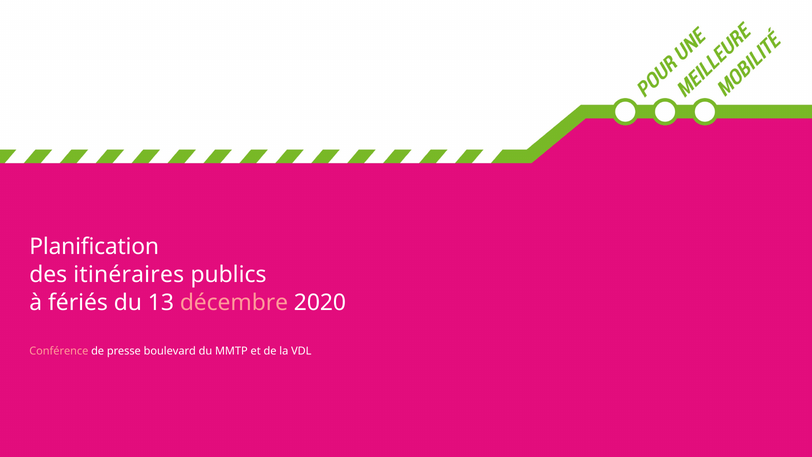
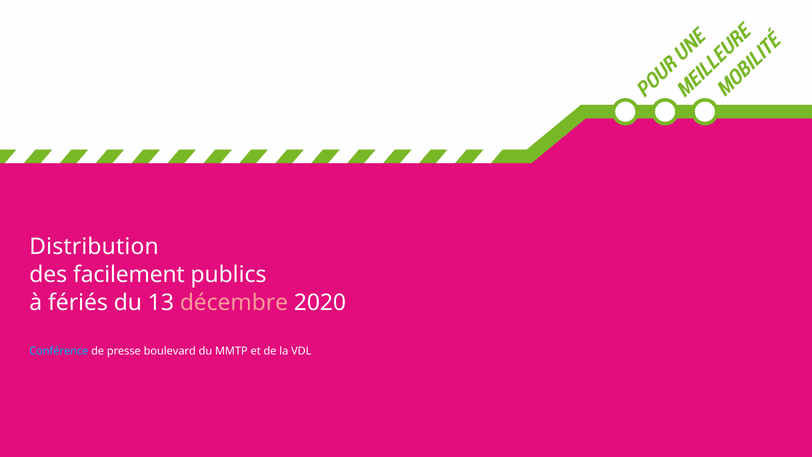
Planification: Planification -> Distribution (94, 246)
itinéraires: itinéraires -> facilement (129, 275)
Conférence colour: pink -> light blue (59, 351)
